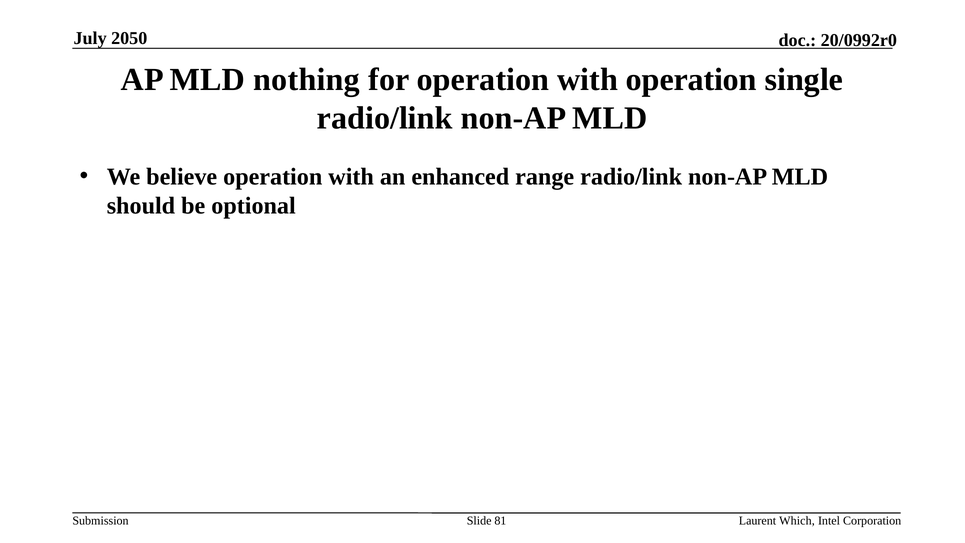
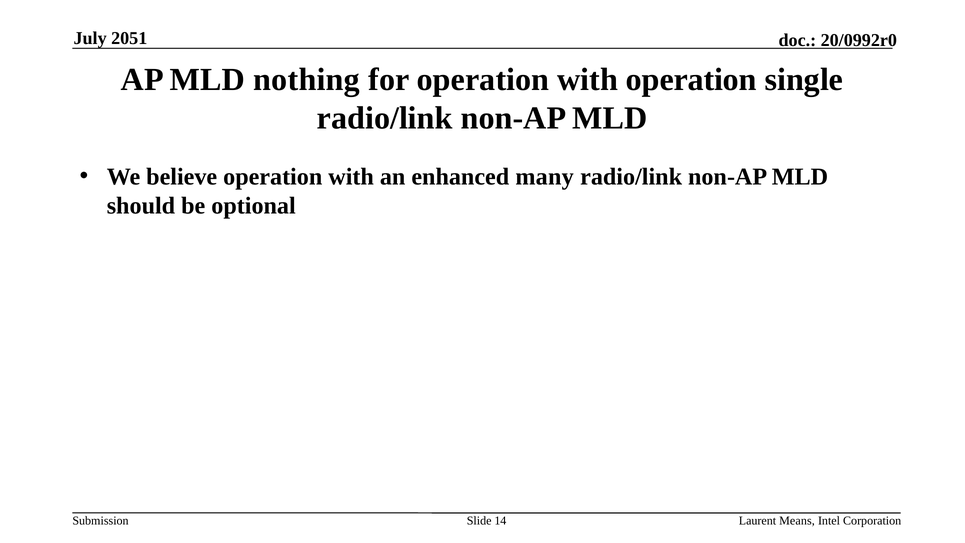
2050: 2050 -> 2051 (129, 38)
range: range -> many (545, 177)
81: 81 -> 14 (500, 521)
Which: Which -> Means (797, 521)
